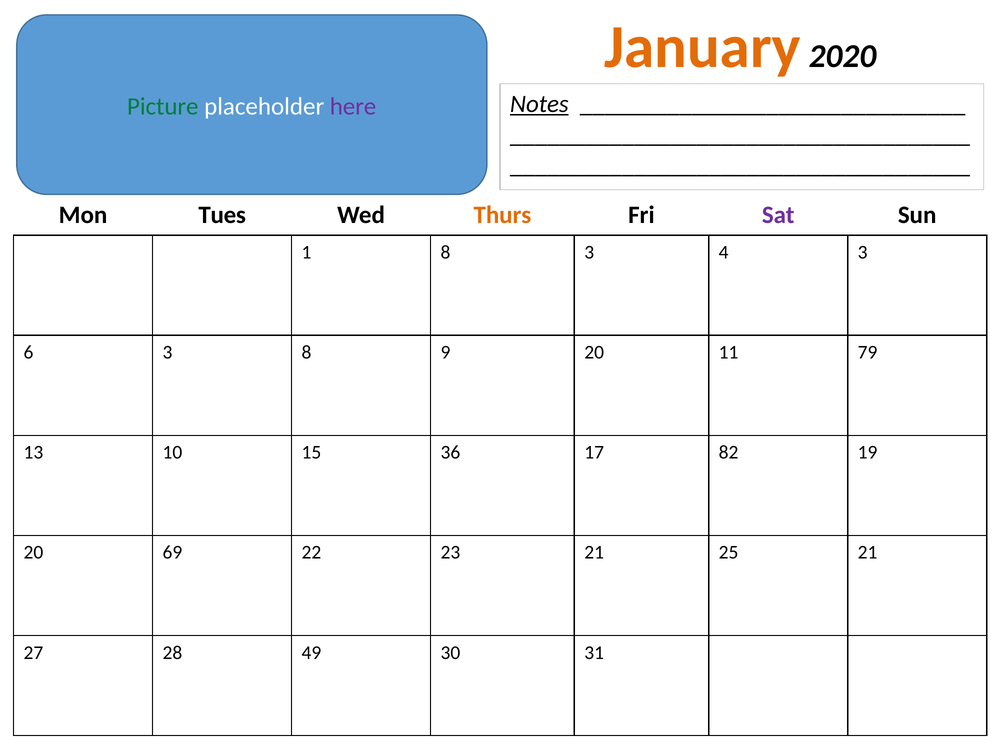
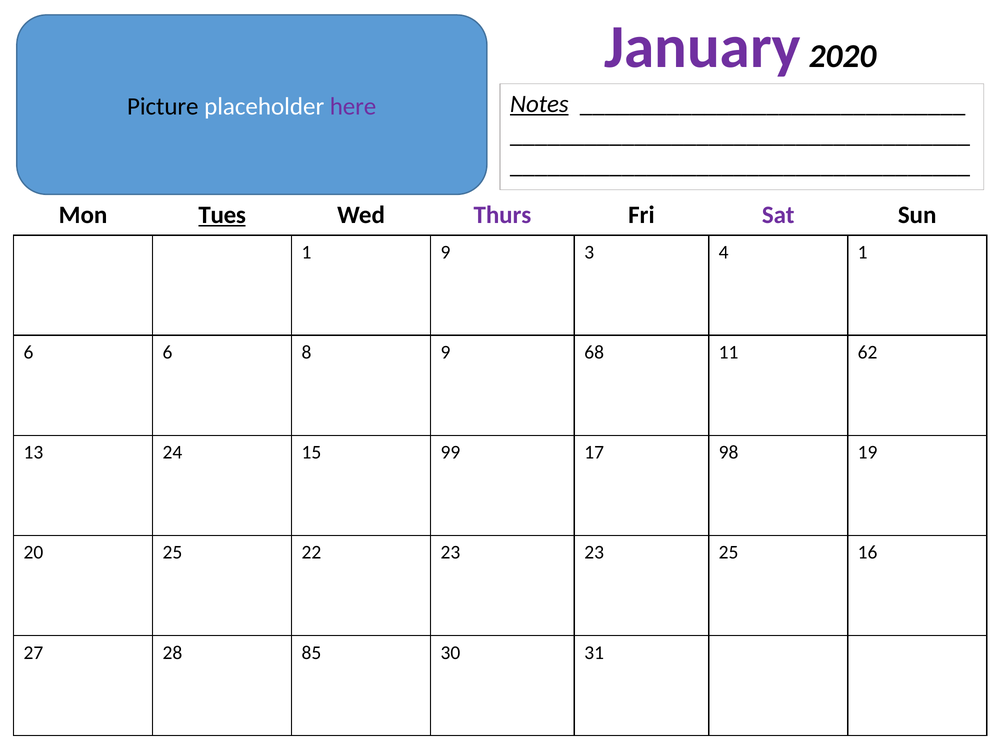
January colour: orange -> purple (702, 47)
Picture colour: green -> black (163, 106)
Tues underline: none -> present (222, 215)
Thurs colour: orange -> purple (502, 215)
1 8: 8 -> 9 (446, 252)
4 3: 3 -> 1 (863, 252)
6 3: 3 -> 6 (167, 352)
9 20: 20 -> 68 (594, 352)
79: 79 -> 62 (868, 352)
10: 10 -> 24 (172, 452)
36: 36 -> 99 (450, 452)
82: 82 -> 98 (729, 452)
20 69: 69 -> 25 (172, 553)
23 21: 21 -> 23 (594, 553)
25 21: 21 -> 16 (868, 553)
49: 49 -> 85 (311, 653)
